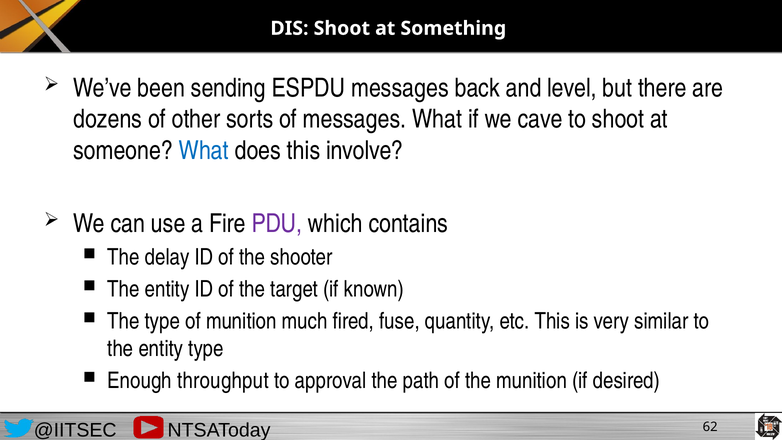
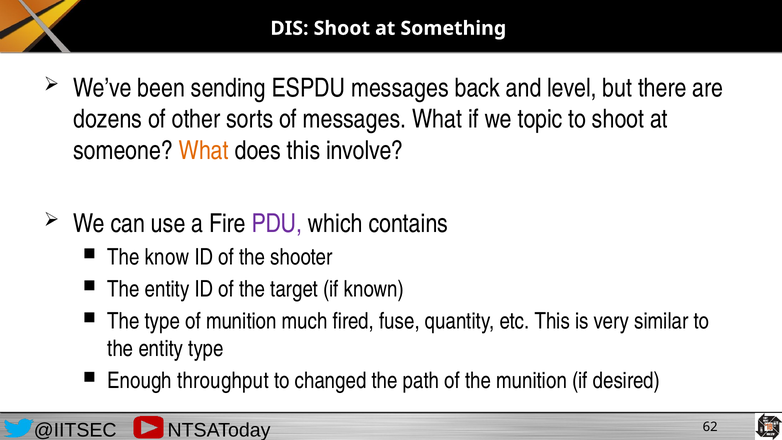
cave: cave -> topic (540, 119)
What colour: blue -> orange (204, 151)
delay: delay -> know (167, 257)
approval: approval -> changed (331, 380)
